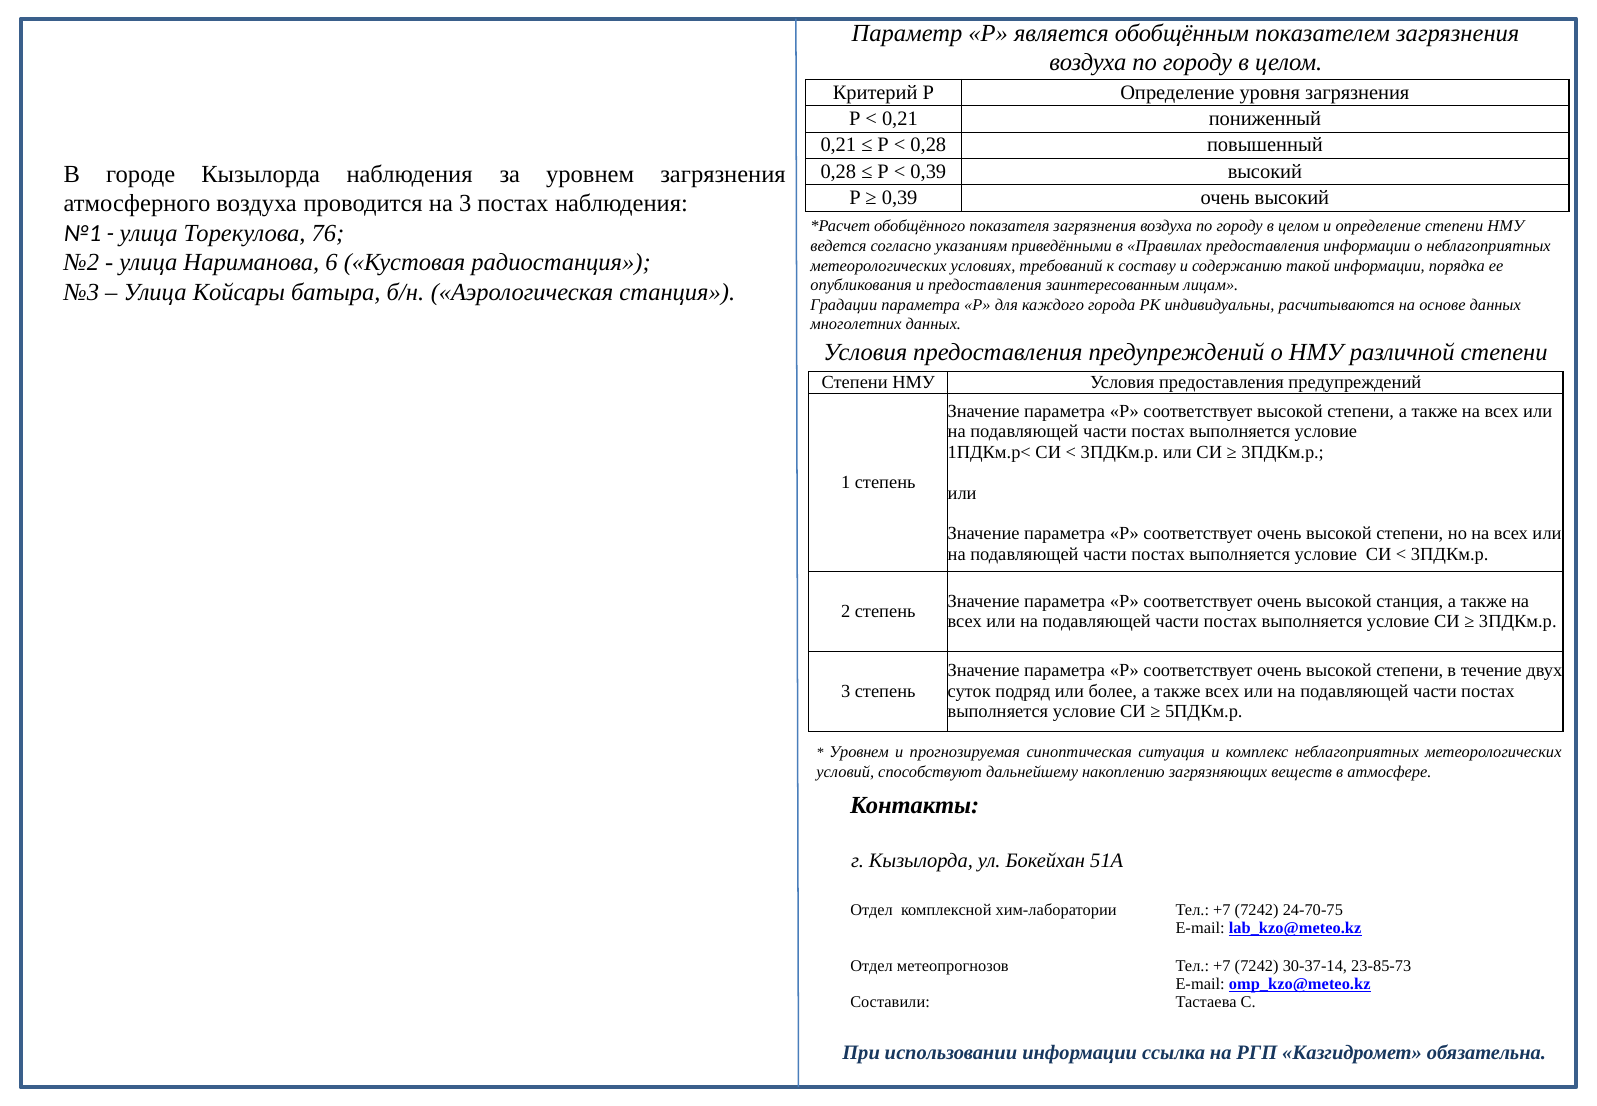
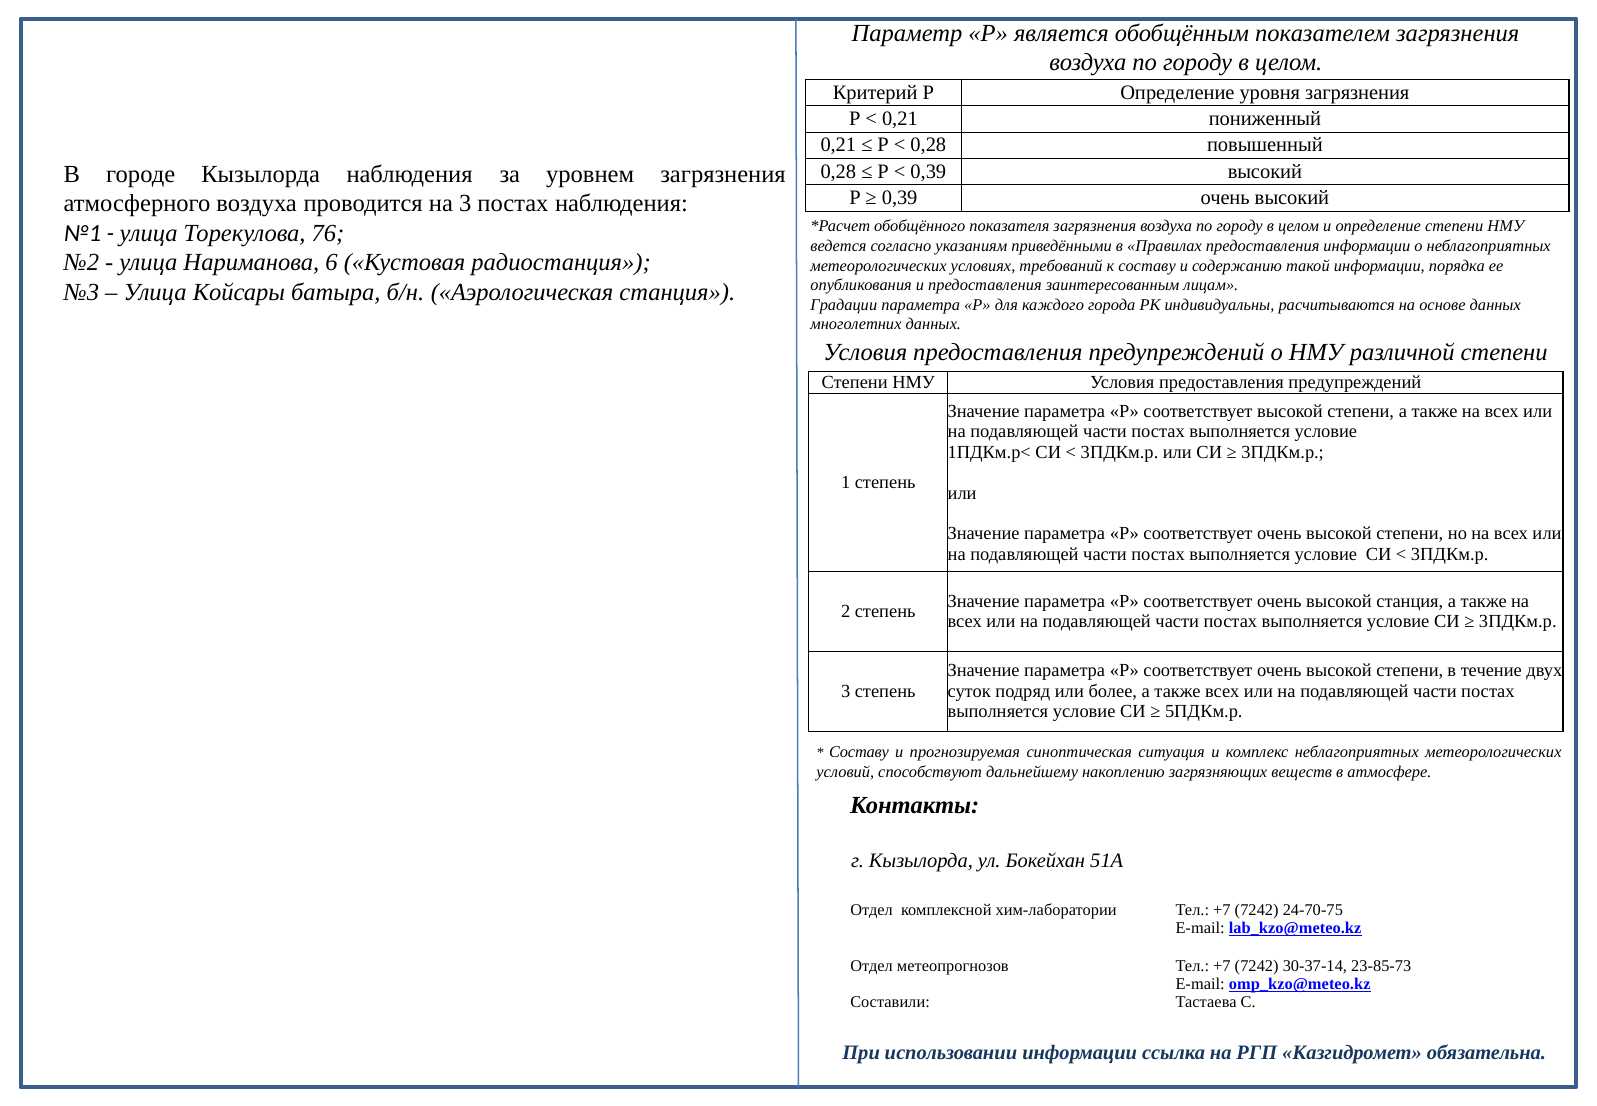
Уровнем: Уровнем -> Составу (859, 752)
